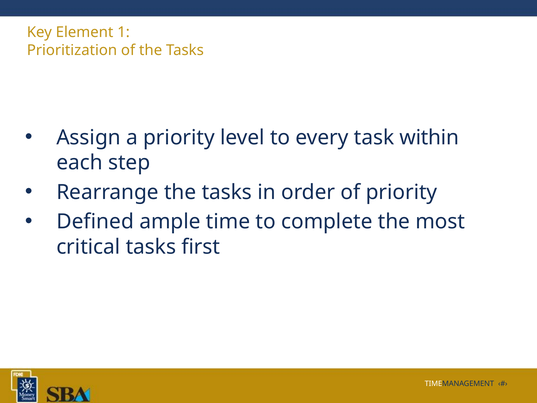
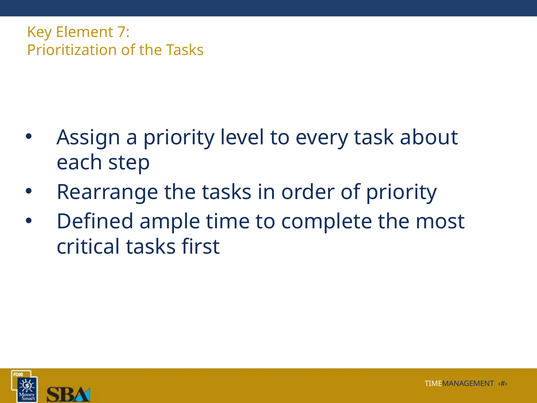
1: 1 -> 7 (124, 32)
within: within -> about (429, 137)
